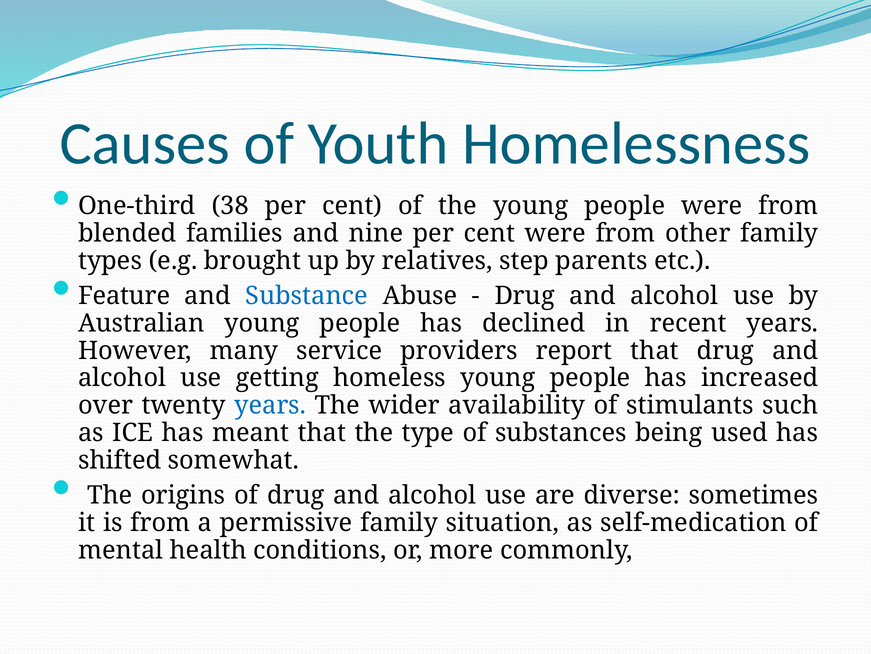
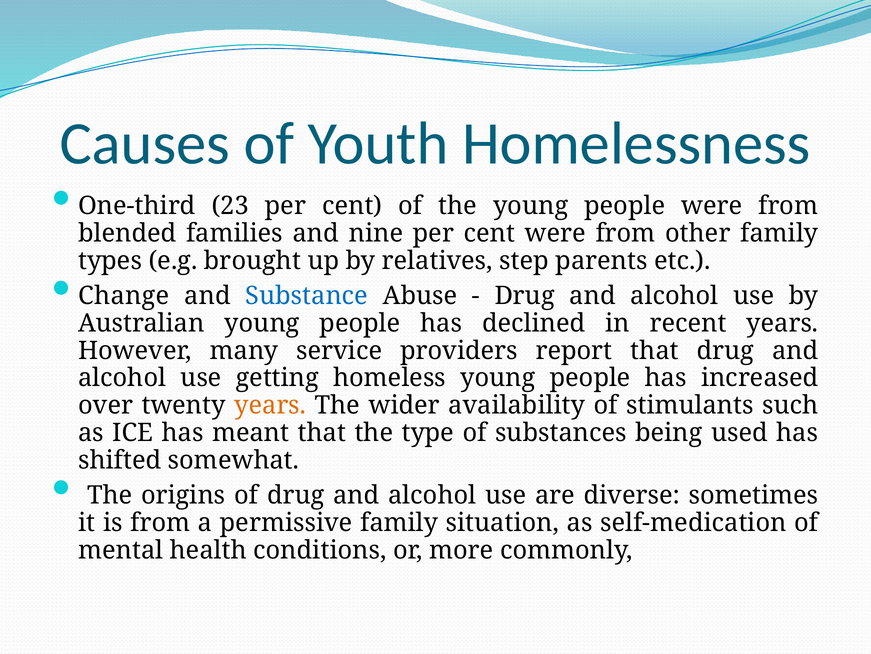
38: 38 -> 23 (230, 206)
Feature: Feature -> Change (124, 295)
years colour: blue -> orange (270, 405)
